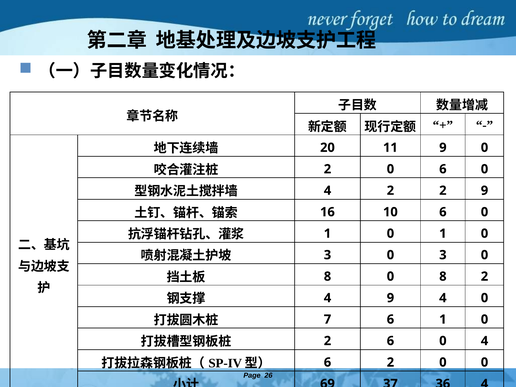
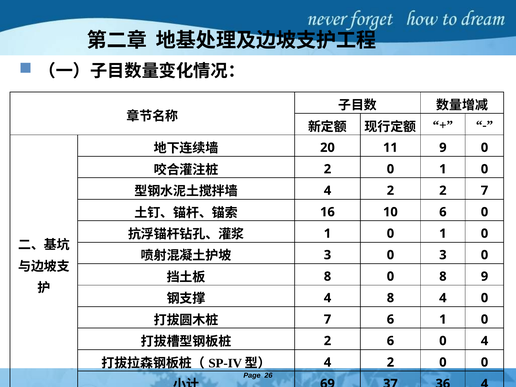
2 0 6: 6 -> 1 (443, 169)
2 9: 9 -> 7 (485, 191)
8 2: 2 -> 9 (485, 276)
4 9: 9 -> 8 (390, 298)
6: 6 -> 4 (327, 362)
